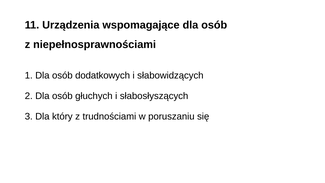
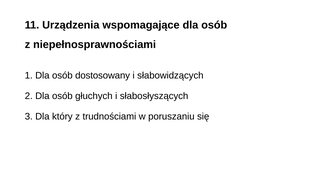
dodatkowych: dodatkowych -> dostosowany (103, 75)
